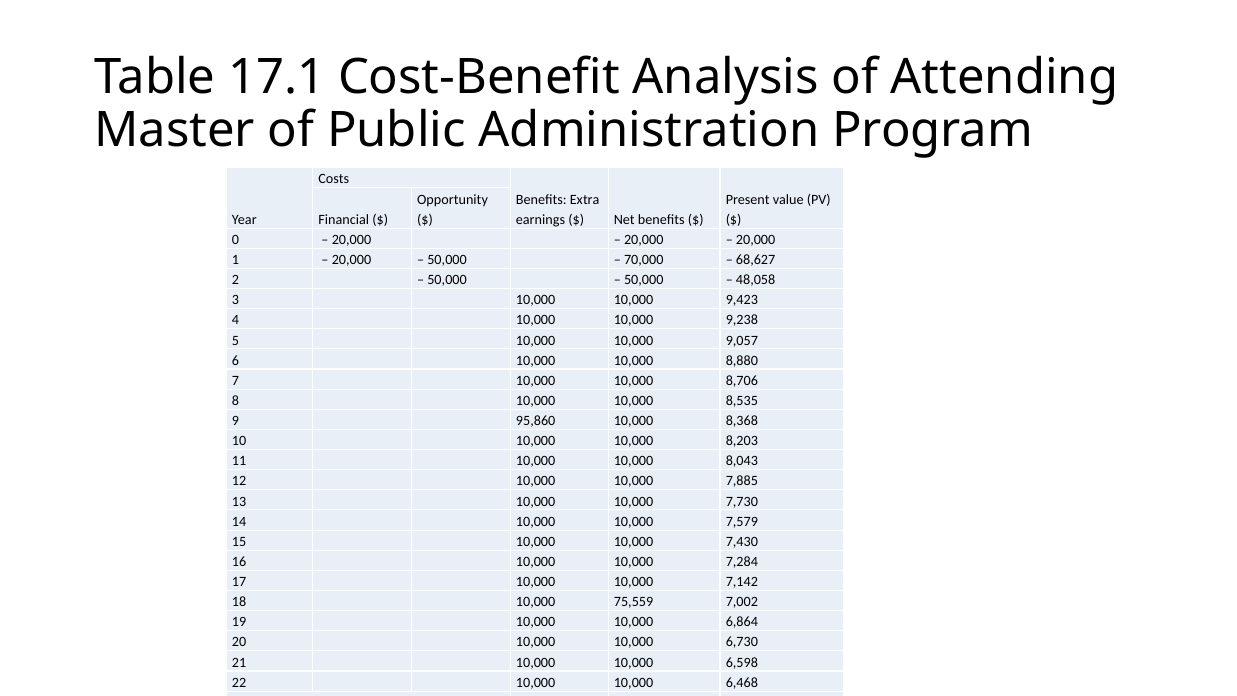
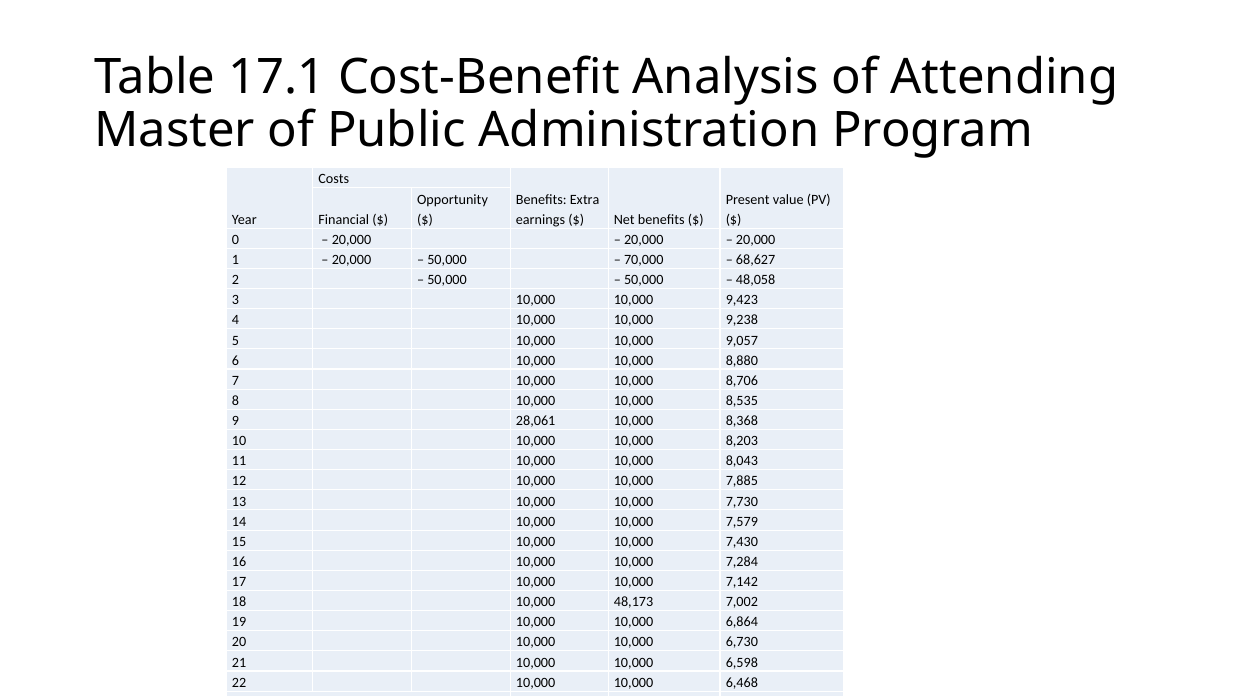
95,860: 95,860 -> 28,061 (536, 421)
75,559: 75,559 -> 48,173 (634, 602)
